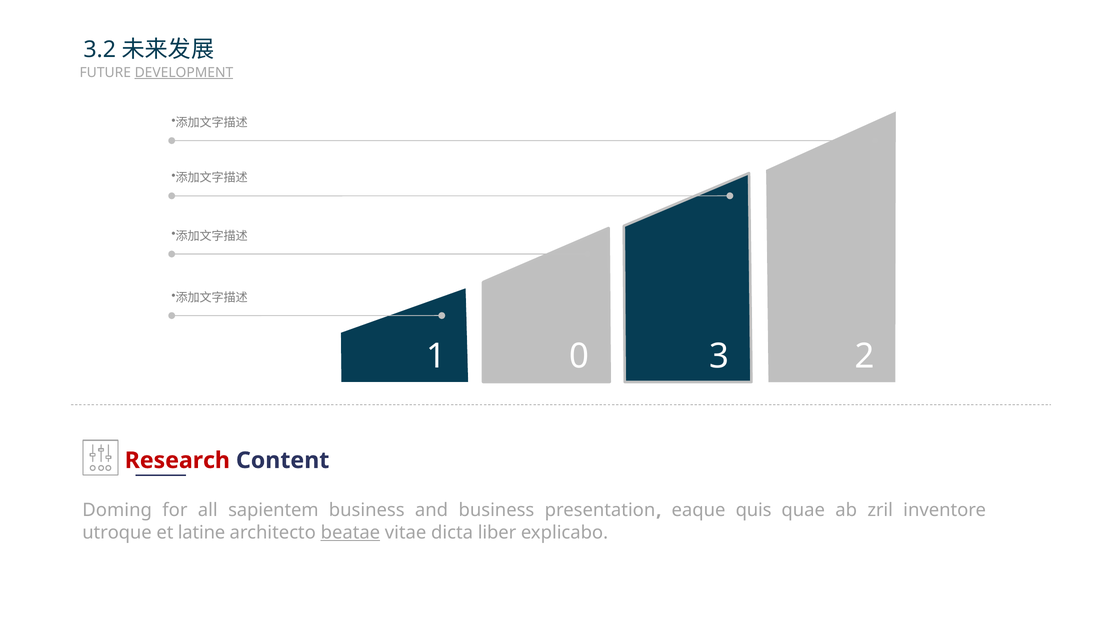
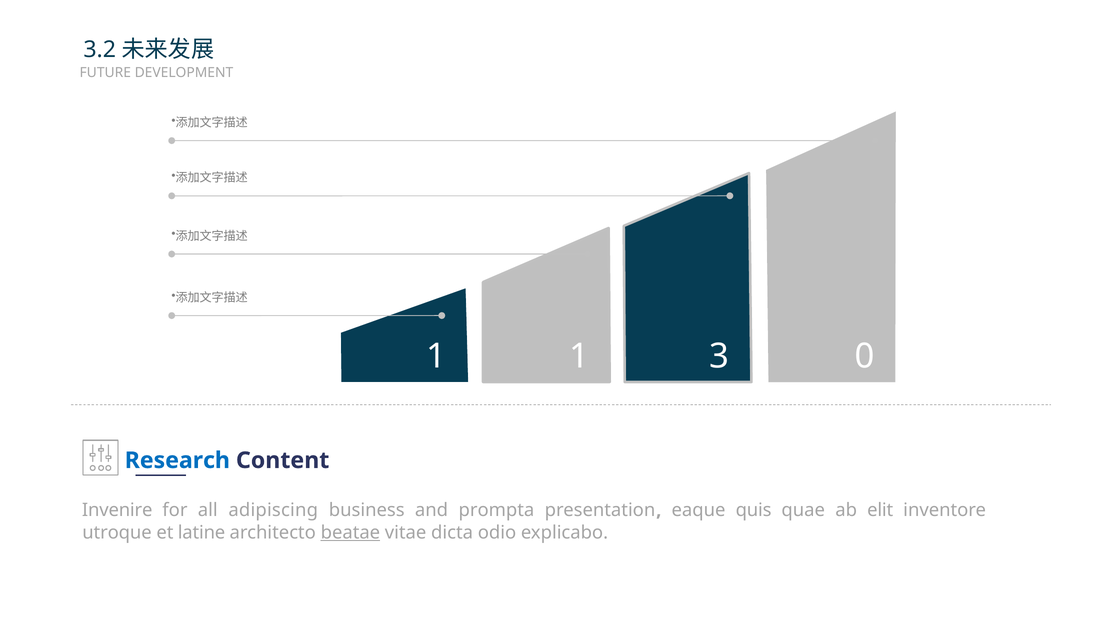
DEVELOPMENT underline: present -> none (184, 73)
1 0: 0 -> 1 (579, 356)
2: 2 -> 0 (865, 356)
Research colour: red -> blue (177, 460)
Doming: Doming -> Invenire (117, 510)
sapientem: sapientem -> adipiscing (273, 510)
and business: business -> prompta (496, 510)
zril: zril -> elit (880, 510)
liber: liber -> odio (497, 532)
